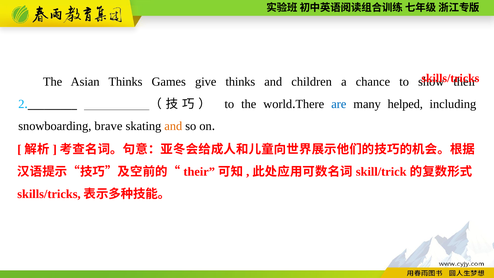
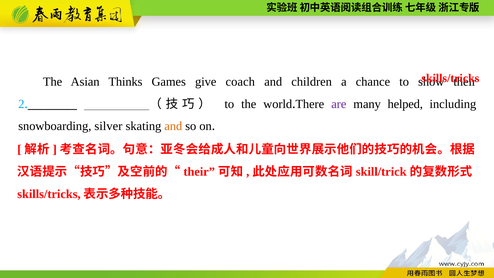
give thinks: thinks -> coach (240, 82)
are colour: blue -> purple (339, 104)
brave: brave -> silver (108, 126)
